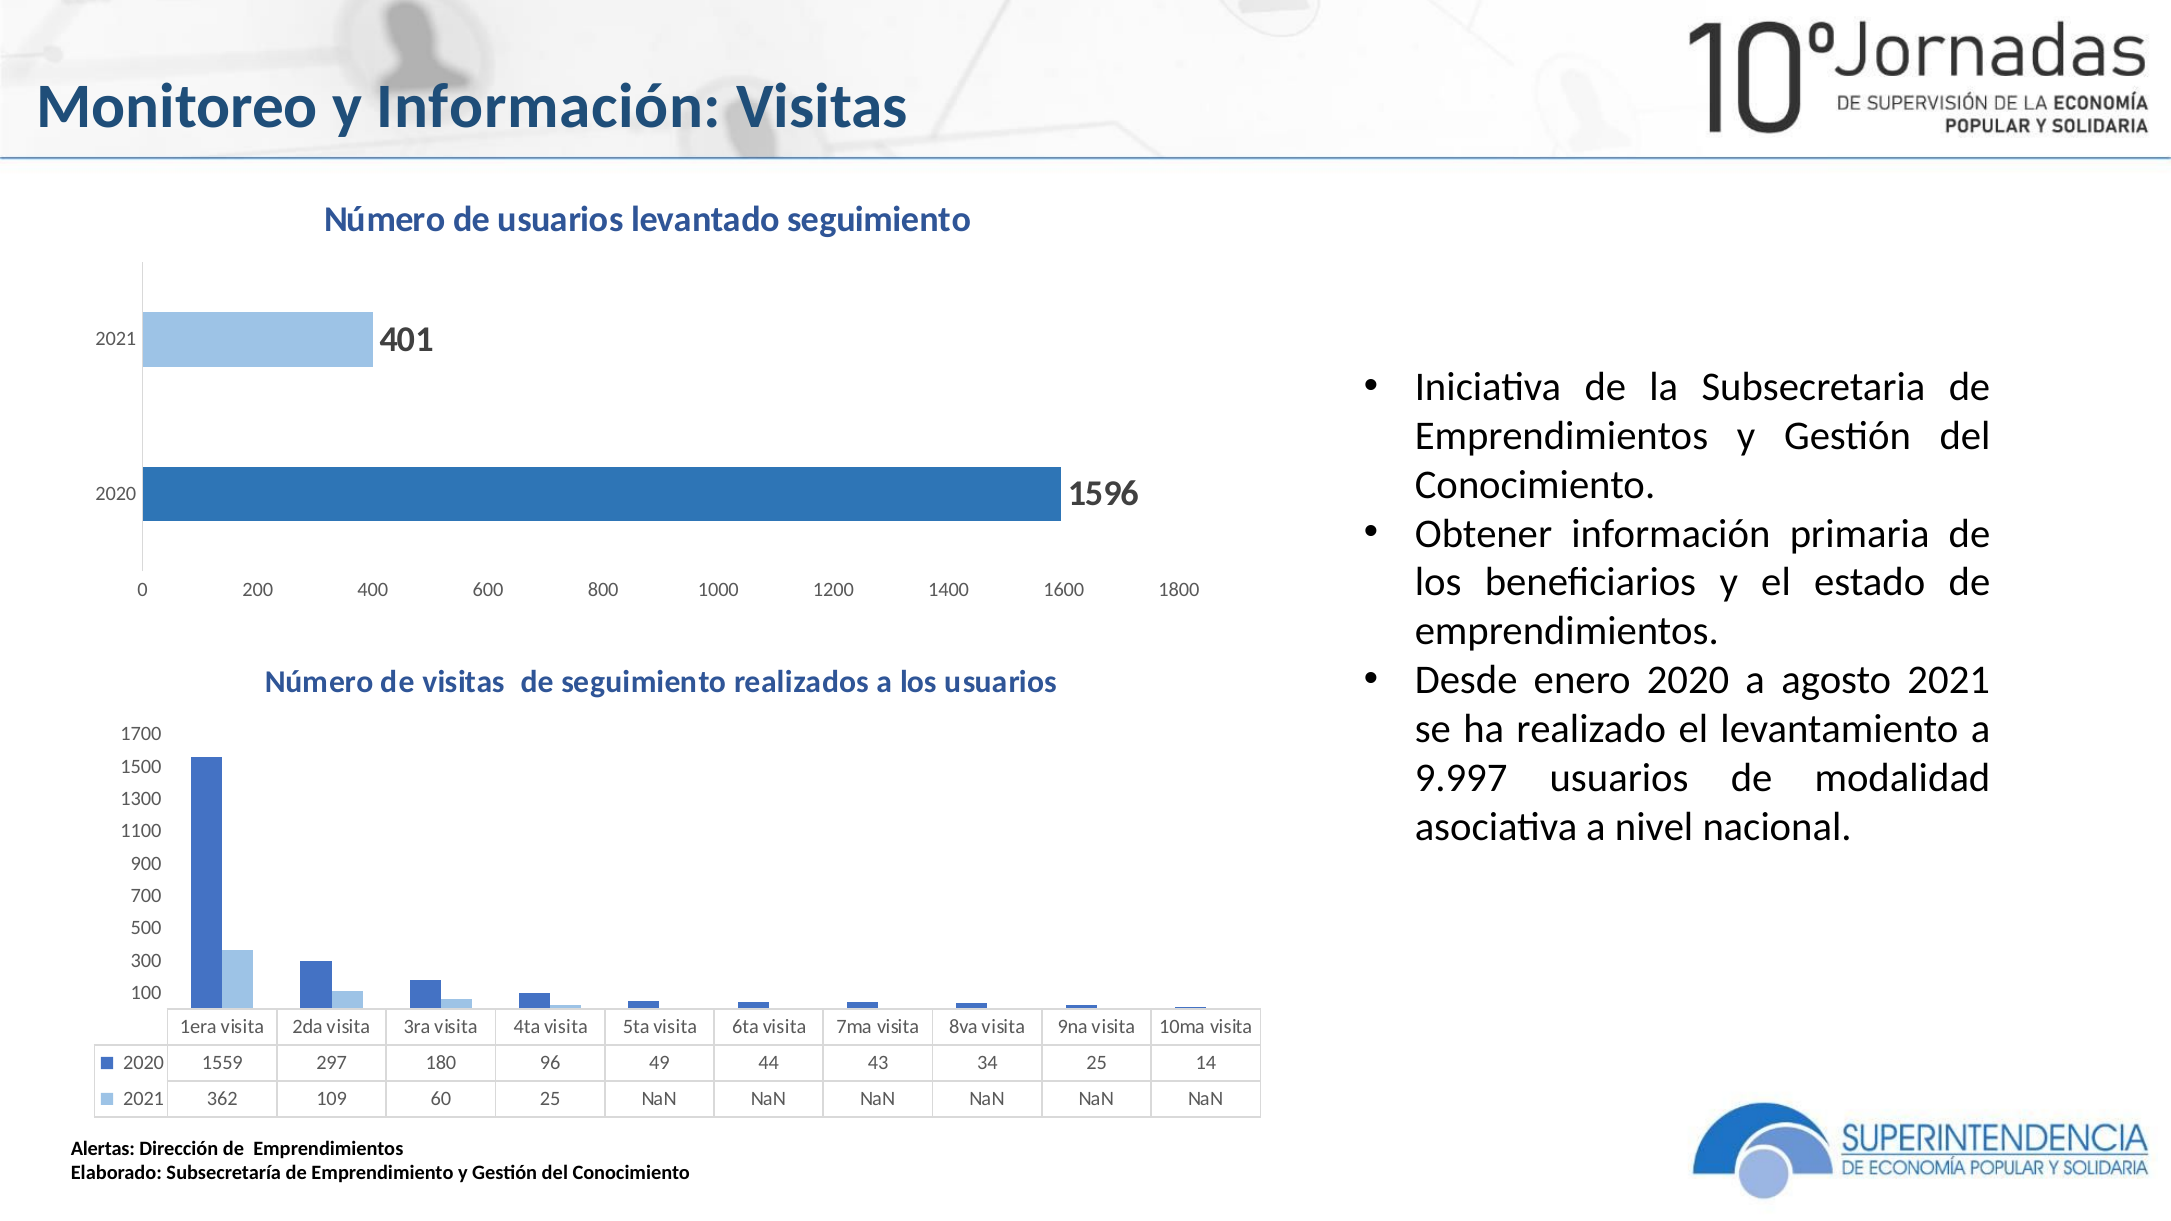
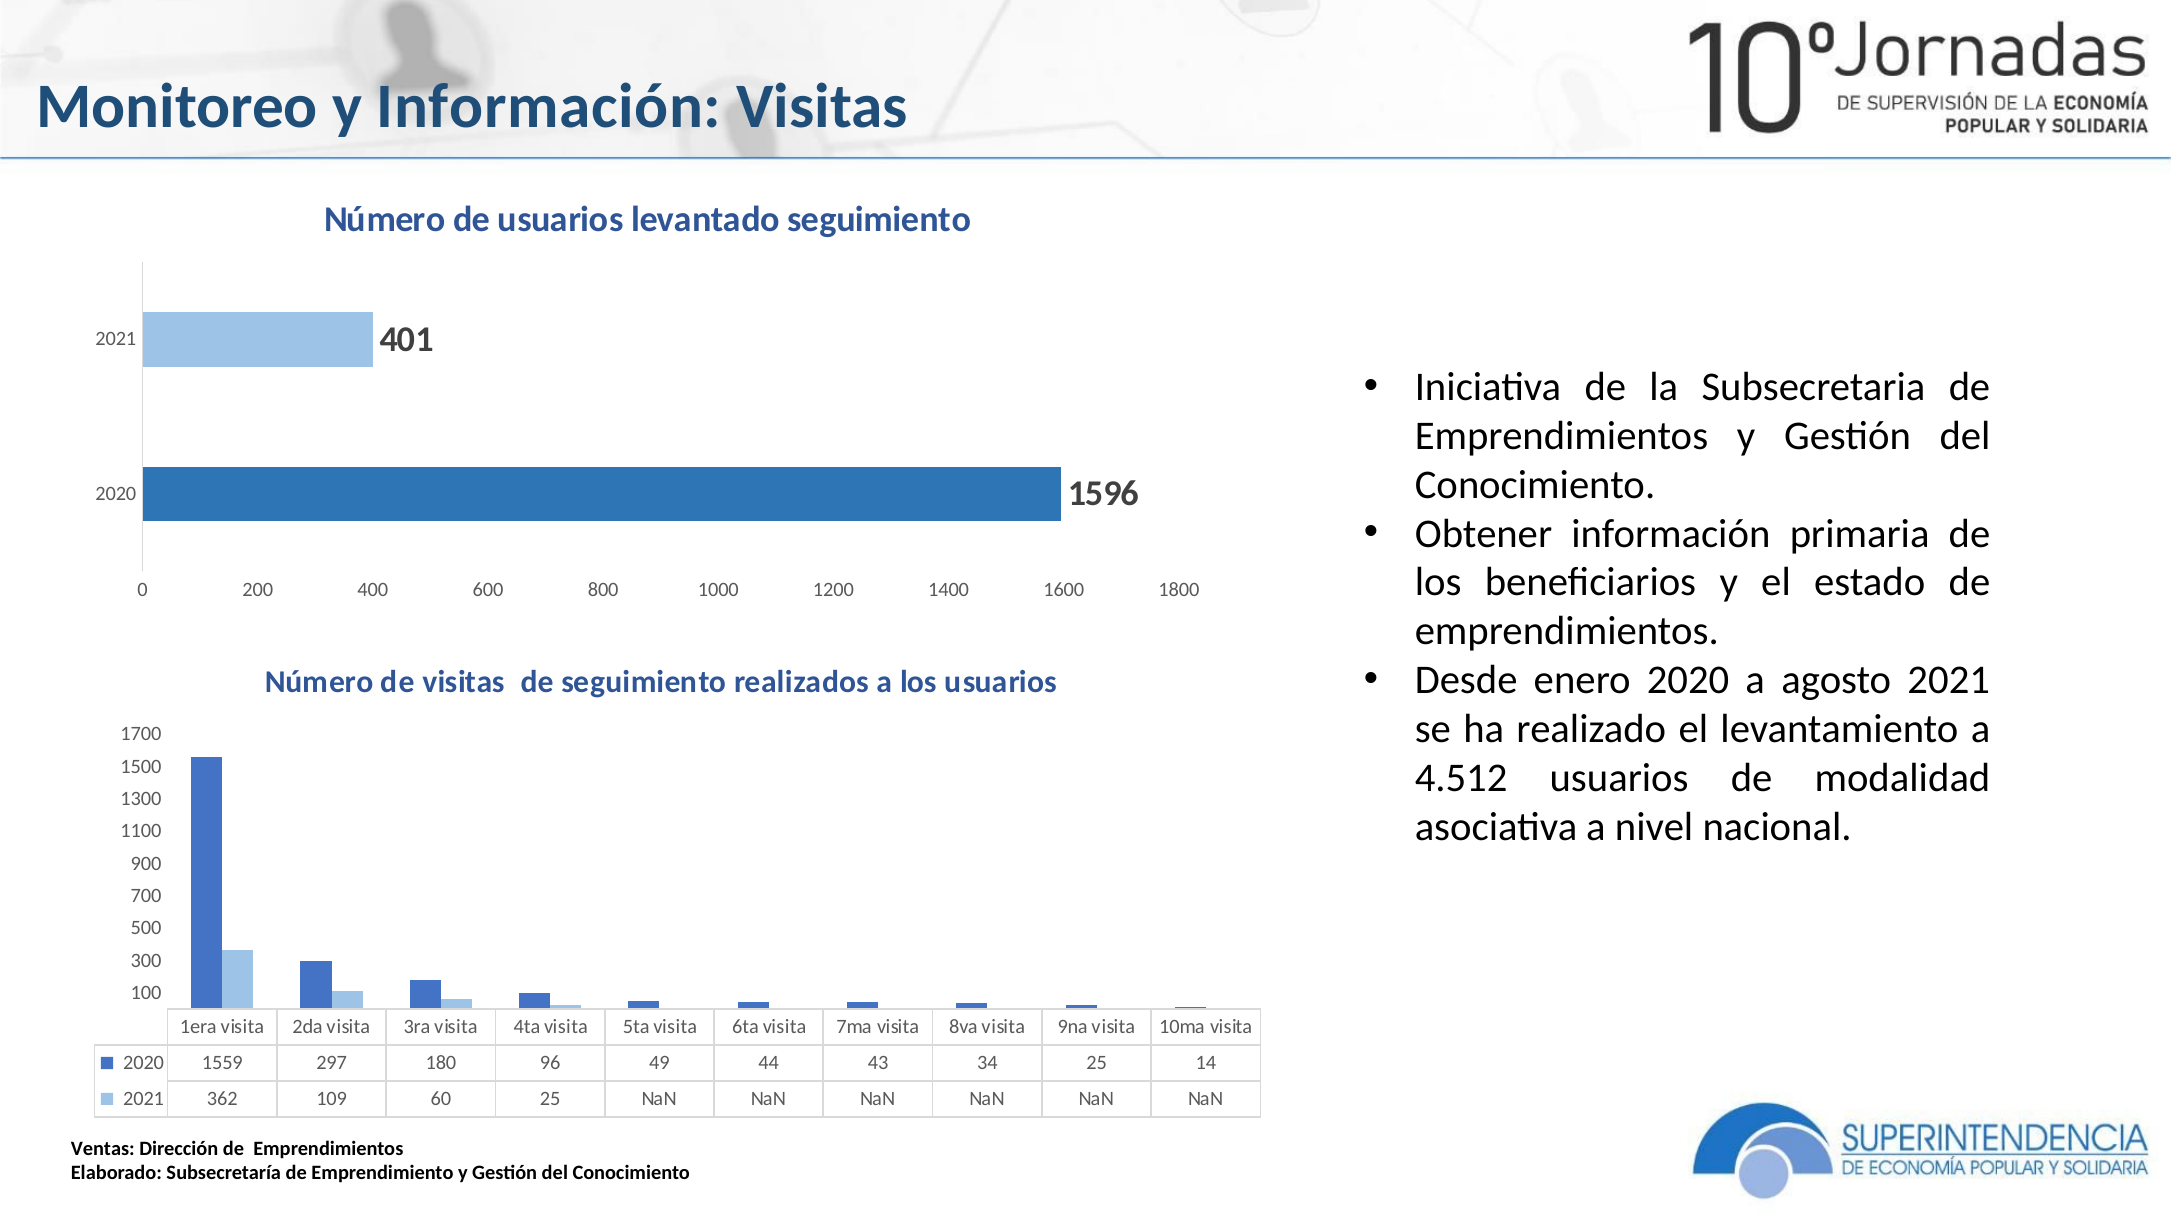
9.997: 9.997 -> 4.512 (1461, 778)
Alertas: Alertas -> Ventas (103, 1148)
